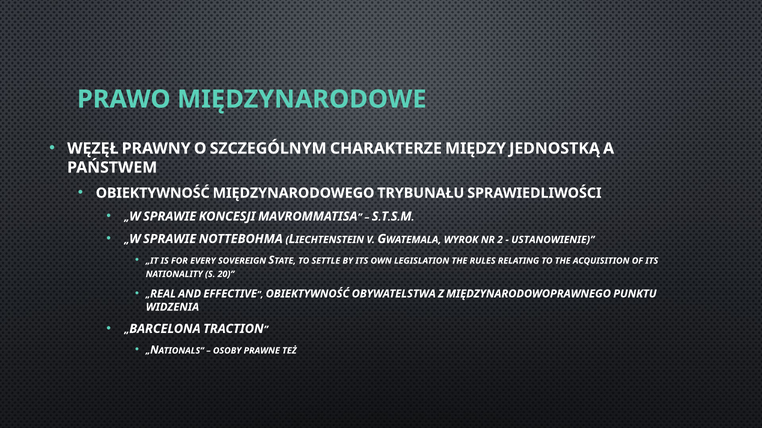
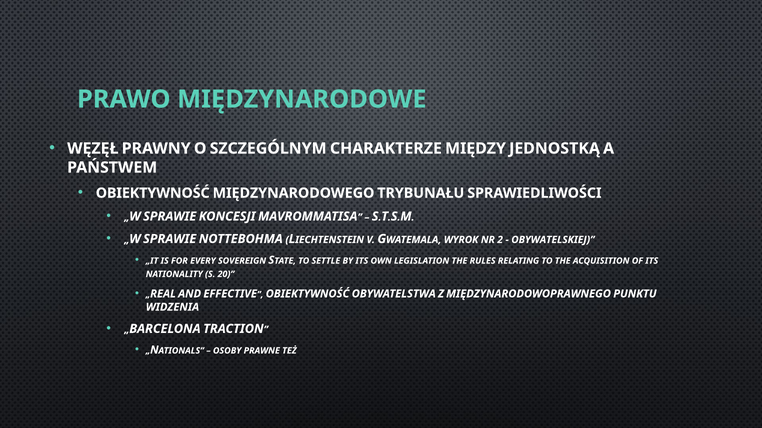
USTANOWIENIE: USTANOWIENIE -> OBYWATELSKIEJ (553, 240)
